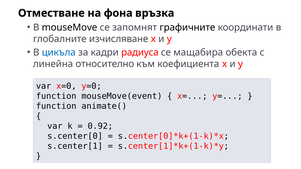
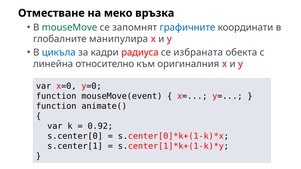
фона: фона -> меко (118, 13)
mouseMove colour: black -> green (70, 27)
графичните colour: black -> blue (187, 27)
изчисляване: изчисляване -> манипулира (119, 39)
мащабира: мащабира -> избраната (198, 53)
коефициента: коефициента -> оригиналния (188, 64)
